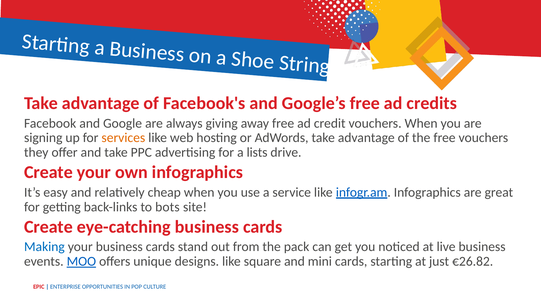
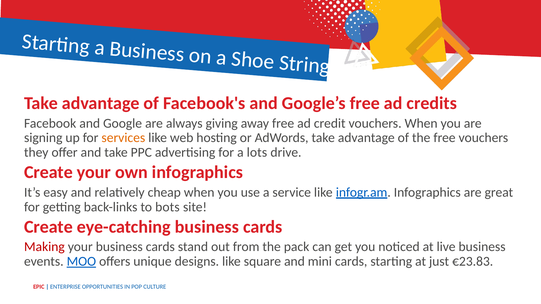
lists: lists -> lots (257, 153)
Making colour: blue -> red (44, 247)
€26.82: €26.82 -> €23.83 (473, 262)
